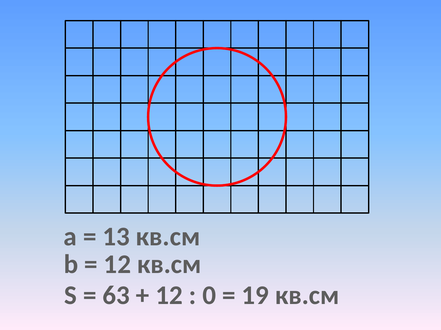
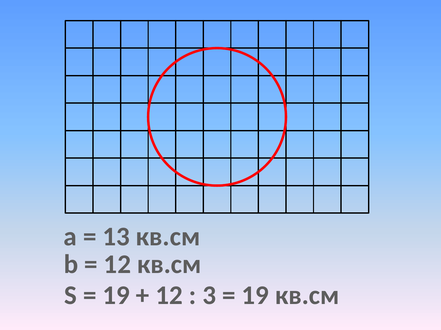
63: 63 -> 19 (116, 296)
0: 0 -> 3 (209, 296)
